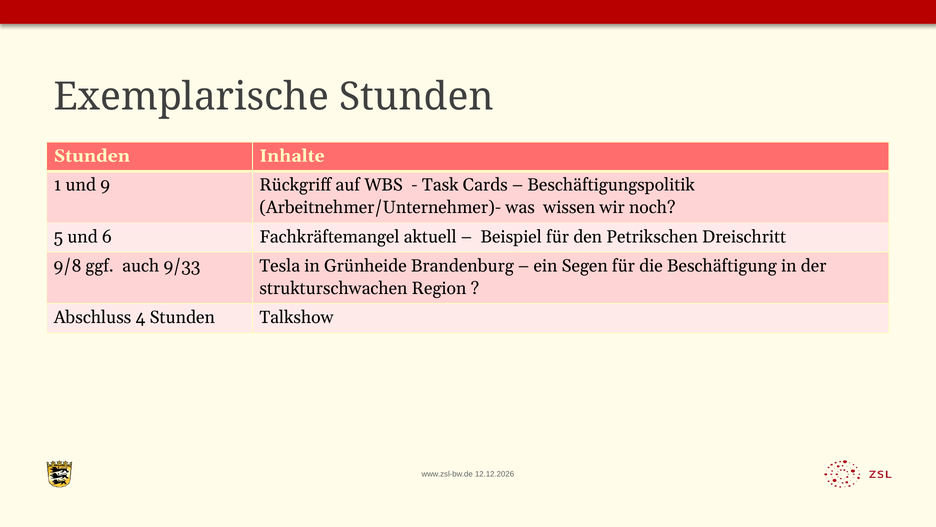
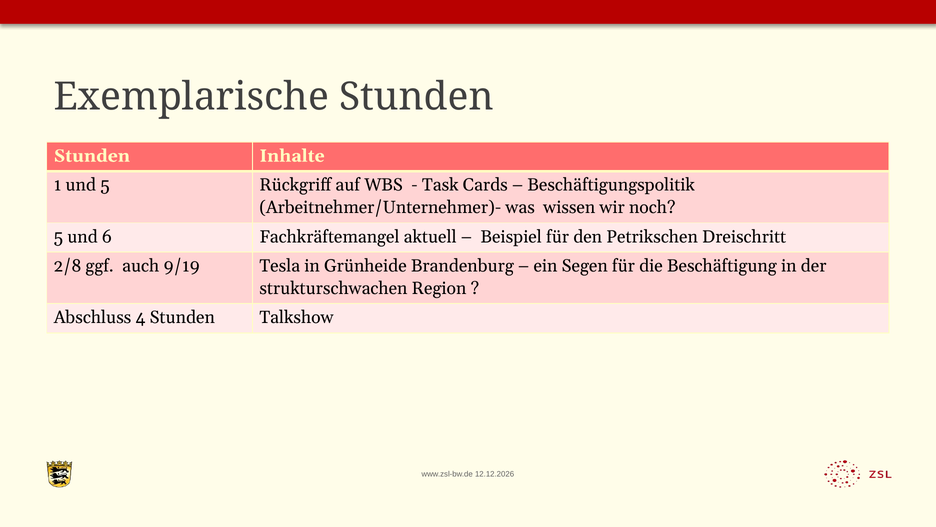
und 9: 9 -> 5 (105, 185)
9/8: 9/8 -> 2/8 (68, 266)
9/33: 9/33 -> 9/19 (182, 266)
